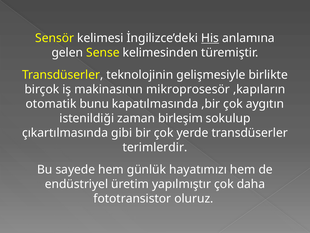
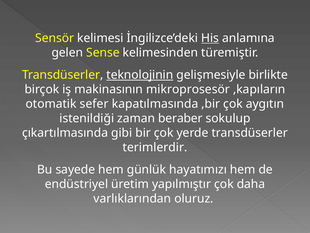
teknolojinin underline: none -> present (140, 75)
bunu: bunu -> sefer (94, 104)
birleşim: birleşim -> beraber (180, 118)
fototransistor: fototransistor -> varlıklarından (132, 198)
